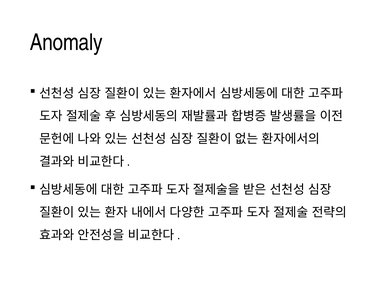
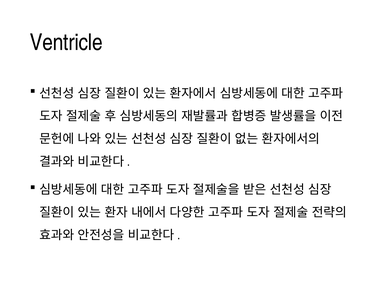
Anomaly: Anomaly -> Ventricle (66, 42)
